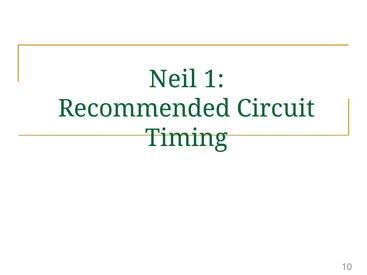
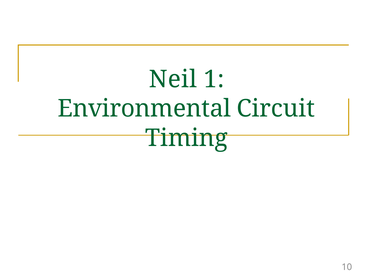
Recommended: Recommended -> Environmental (144, 109)
